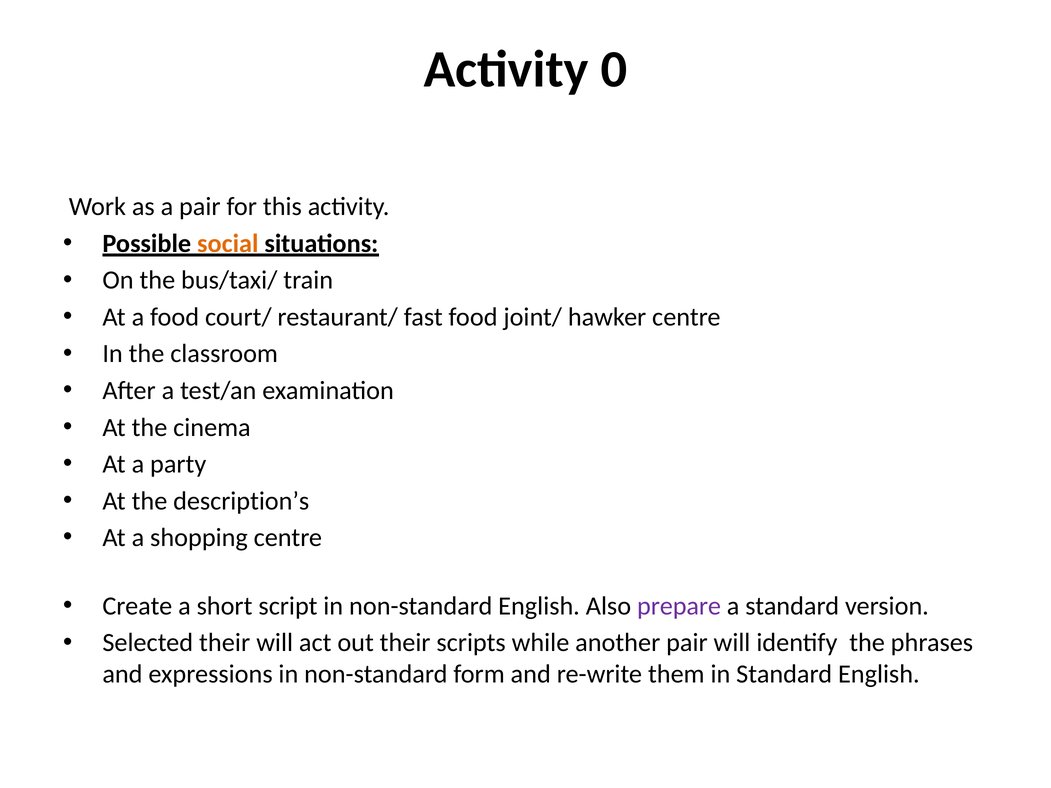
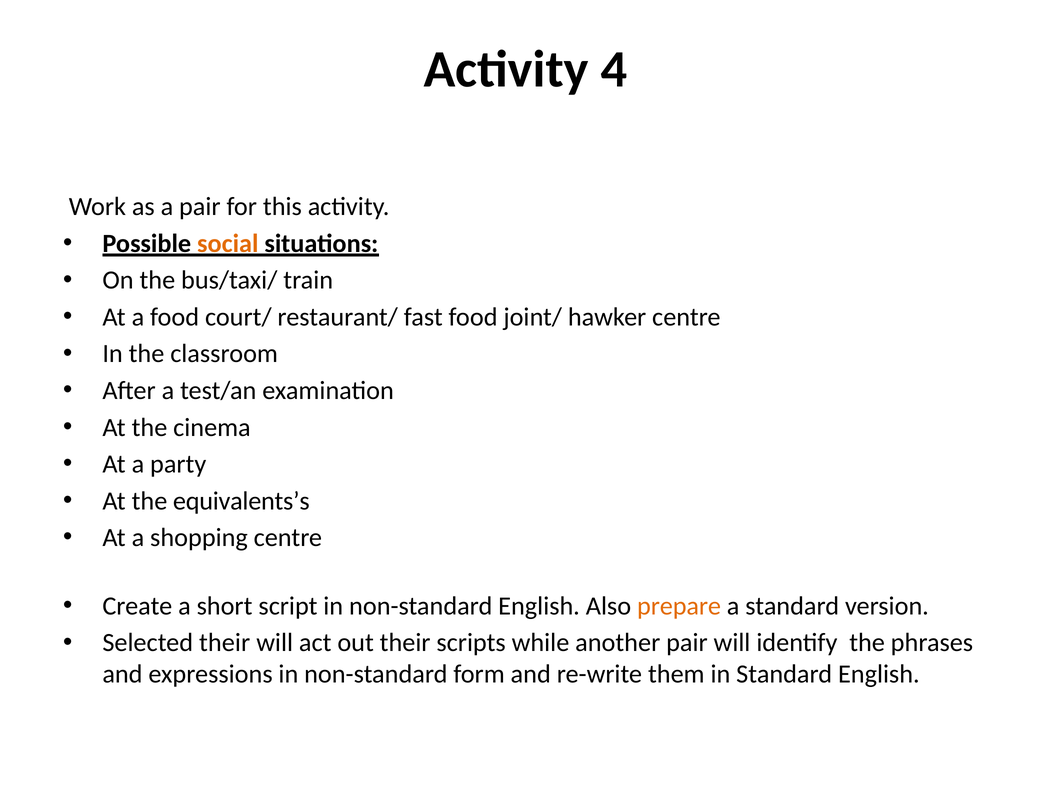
0: 0 -> 4 (614, 70)
description’s: description’s -> equivalents’s (241, 501)
prepare colour: purple -> orange (679, 606)
